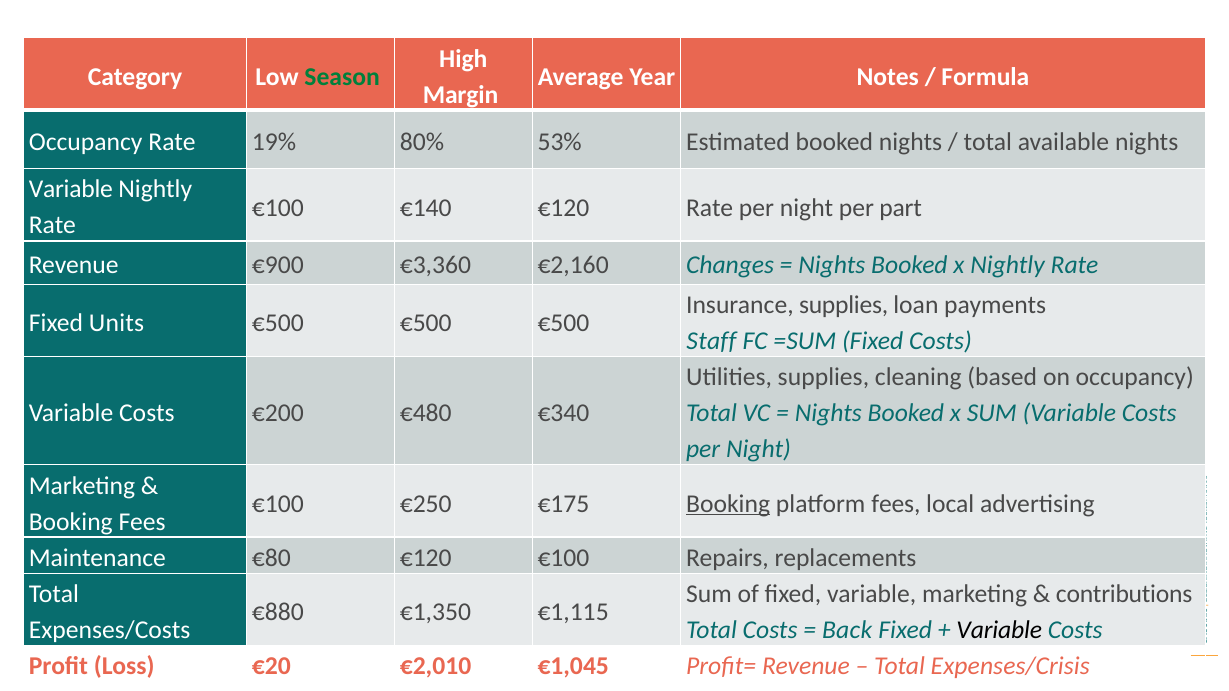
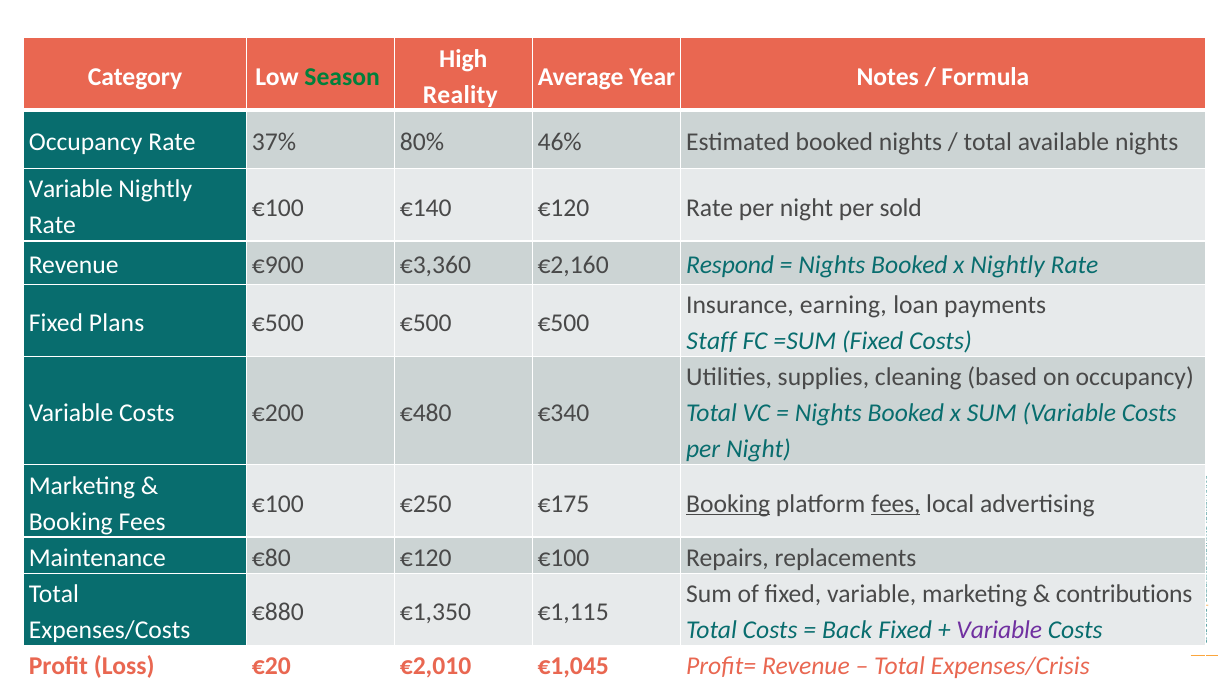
Margin: Margin -> Reality (460, 95)
19%: 19% -> 37% (274, 142)
53%: 53% -> 46% (560, 142)
part: part -> sold (901, 208)
Changes: Changes -> Respond (730, 266)
Insurance supplies: supplies -> earning (843, 306)
Units: Units -> Plans (117, 324)
fees underline: none -> present (896, 504)
Variable colour: black -> purple (999, 630)
